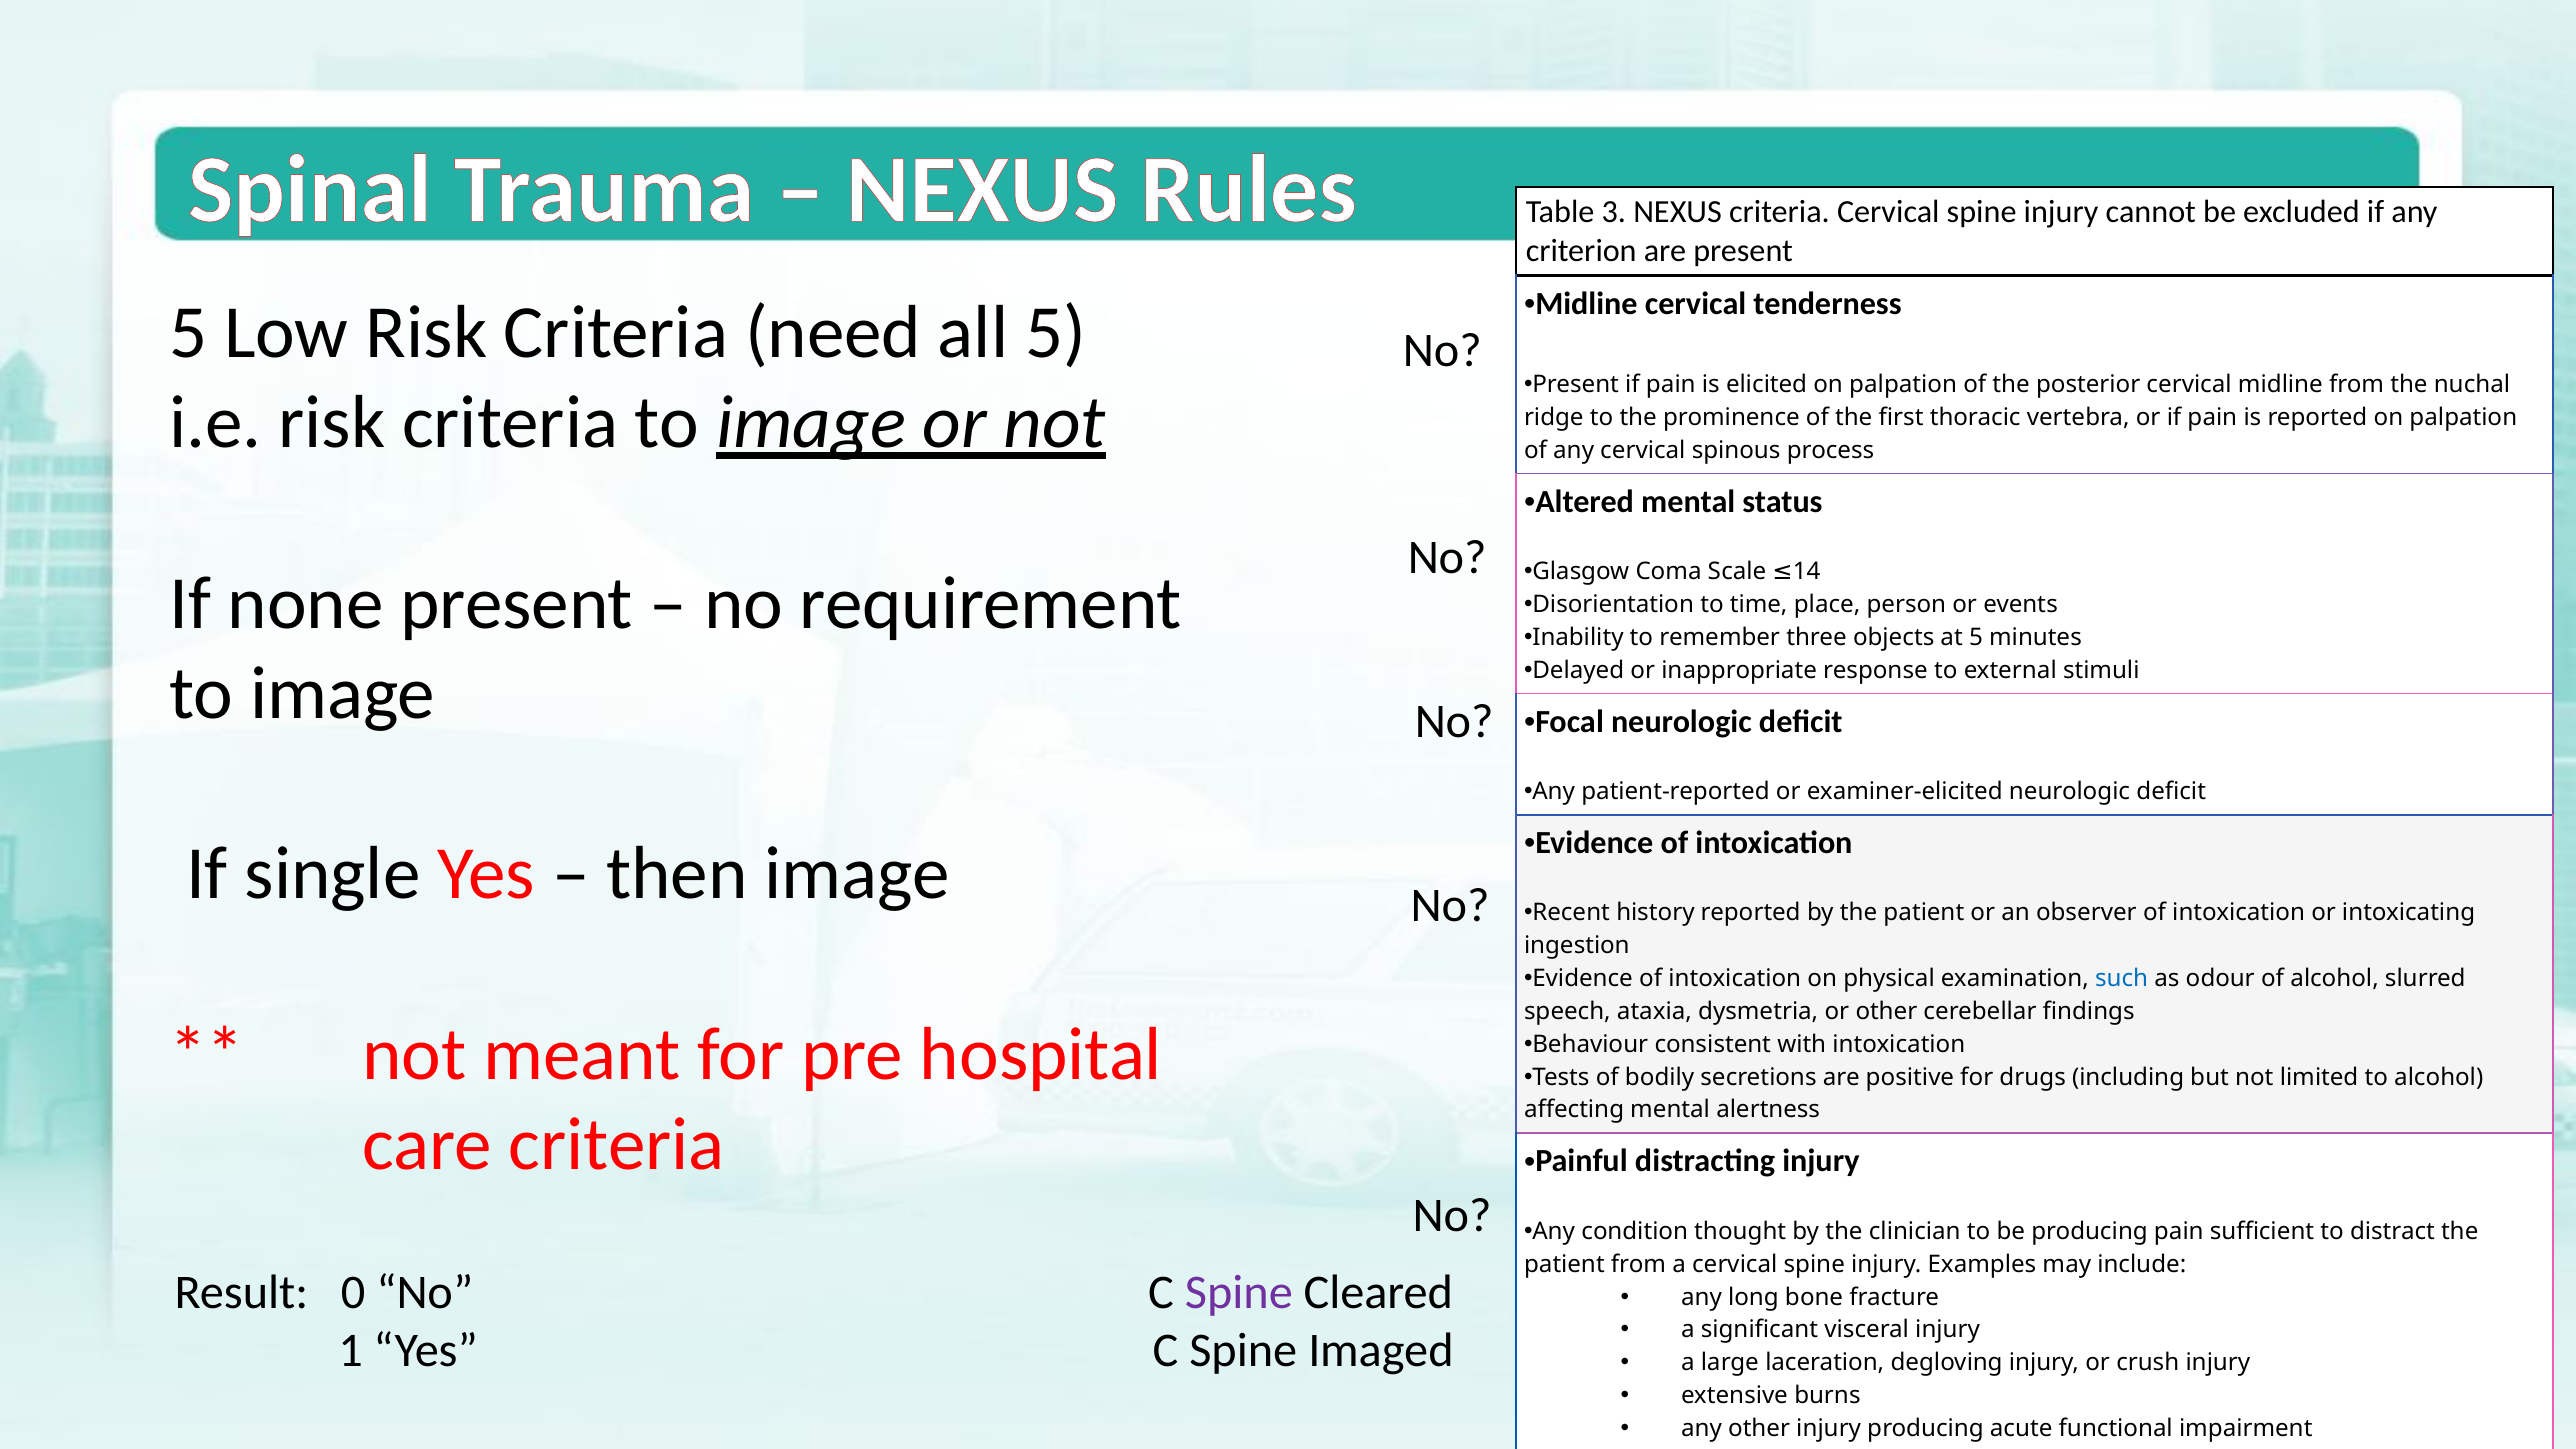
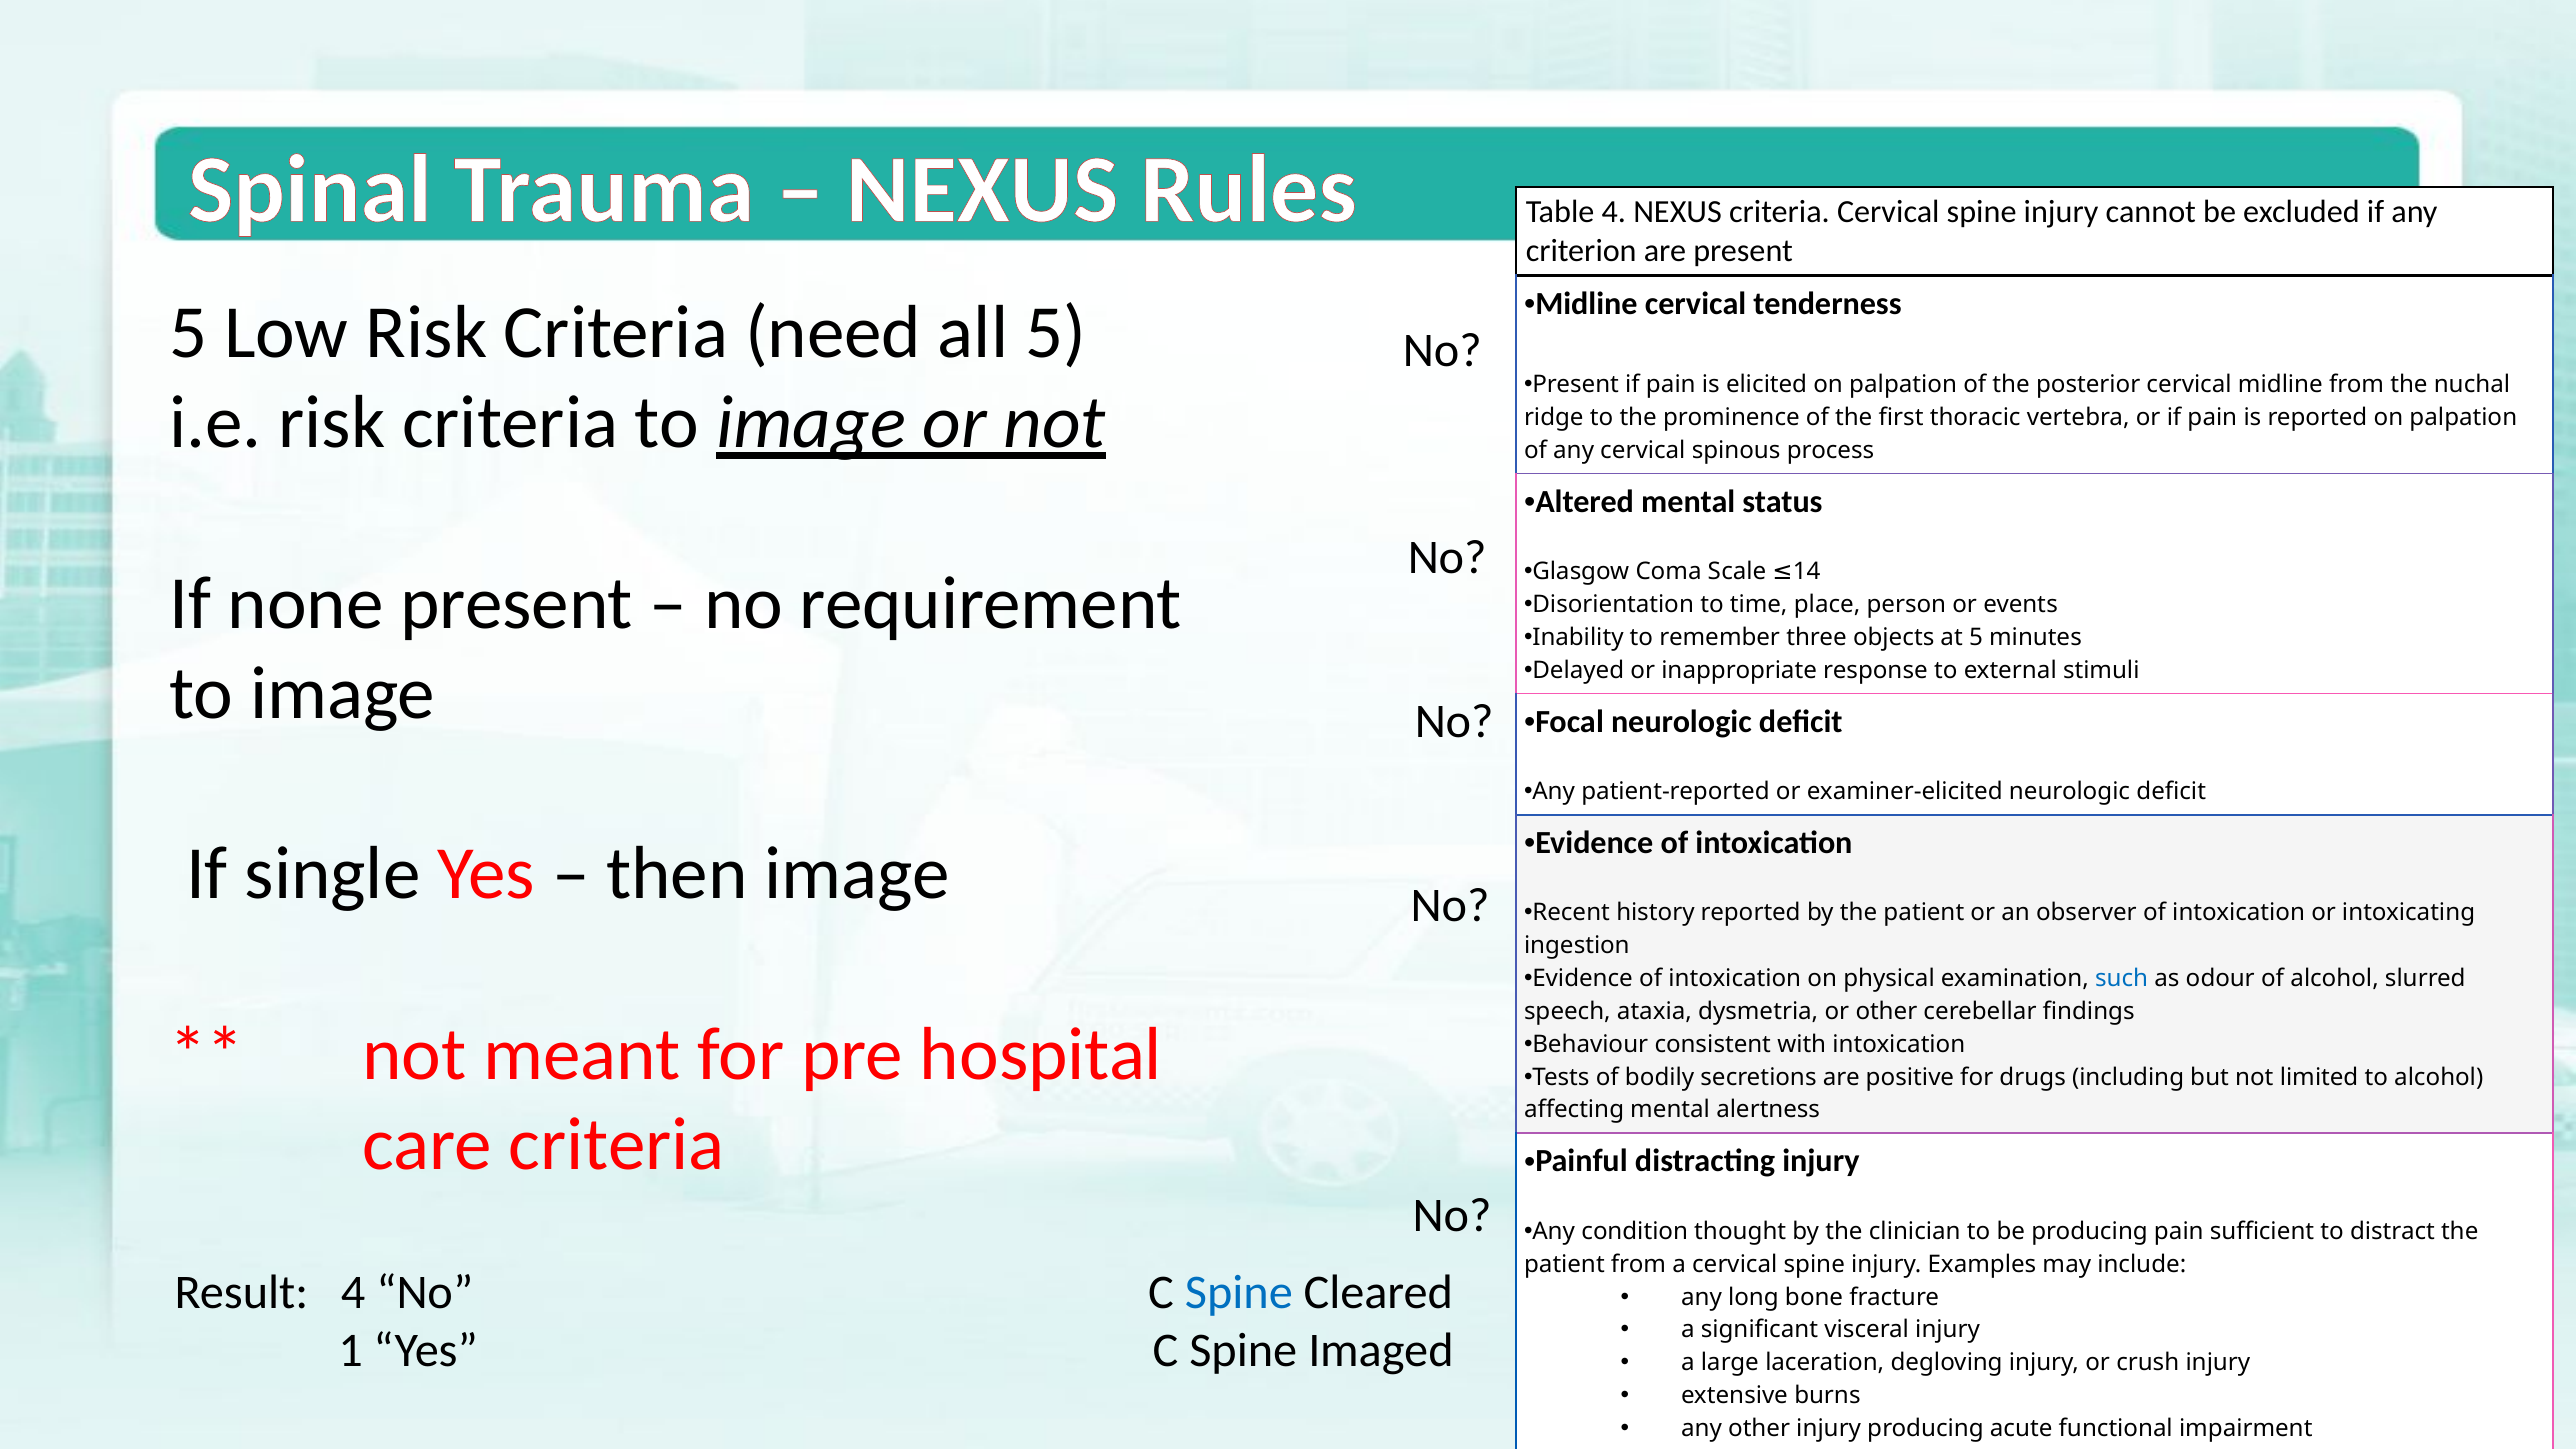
Table 3: 3 -> 4 (1614, 212)
Result 0: 0 -> 4 (353, 1292)
Spine colour: purple -> blue (1239, 1292)
